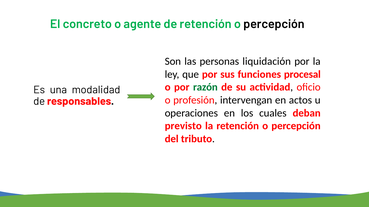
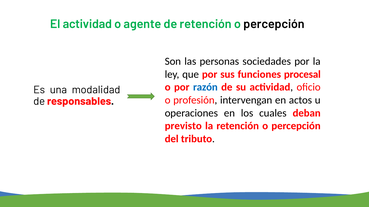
El concreto: concreto -> actividad (87, 24)
liquidación: liquidación -> sociedades (267, 62)
razón colour: green -> blue (205, 87)
